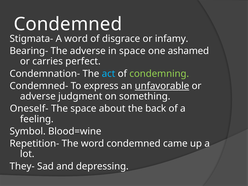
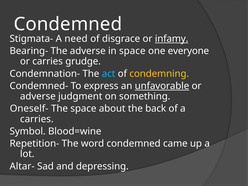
A word: word -> need (76, 39)
infamy underline: none -> present (172, 39)
ashamed: ashamed -> everyone (188, 51)
perfect: perfect -> grudge (83, 61)
condemning colour: light green -> yellow (159, 74)
feeling: feeling -> carries (37, 119)
They-: They- -> Altar- (22, 166)
